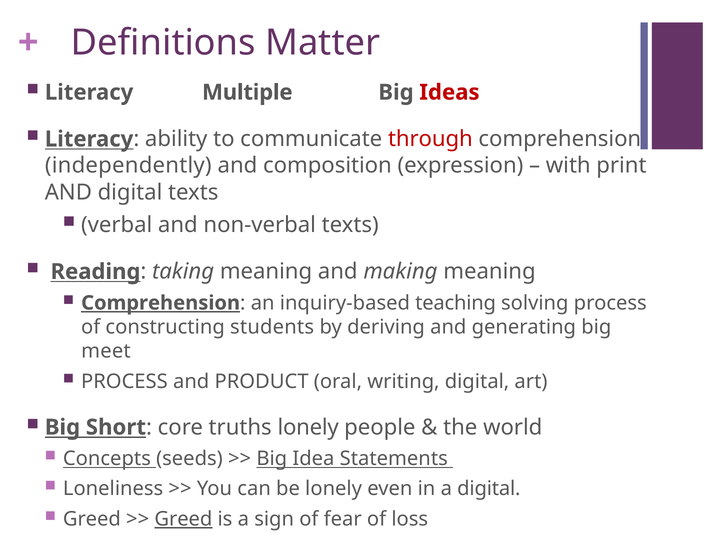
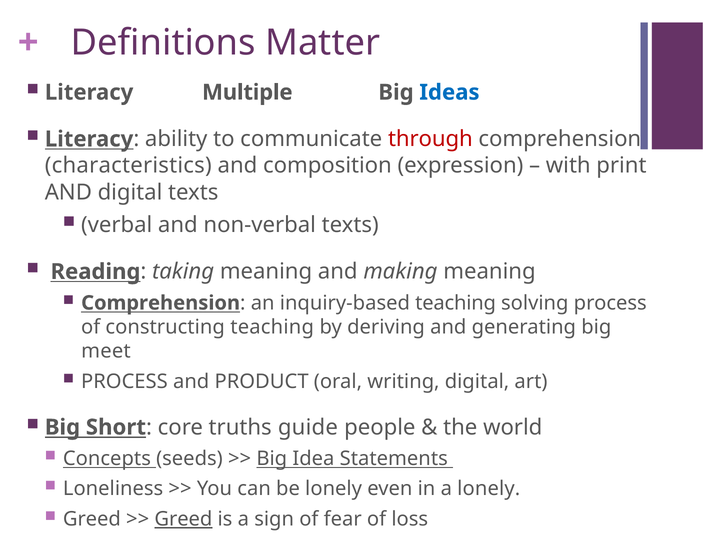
Ideas colour: red -> blue (449, 92)
independently: independently -> characteristics (128, 166)
Comprehension underline: present -> none (161, 303)
constructing students: students -> teaching (272, 327)
truths lonely: lonely -> guide (308, 428)
a digital: digital -> lonely (489, 489)
